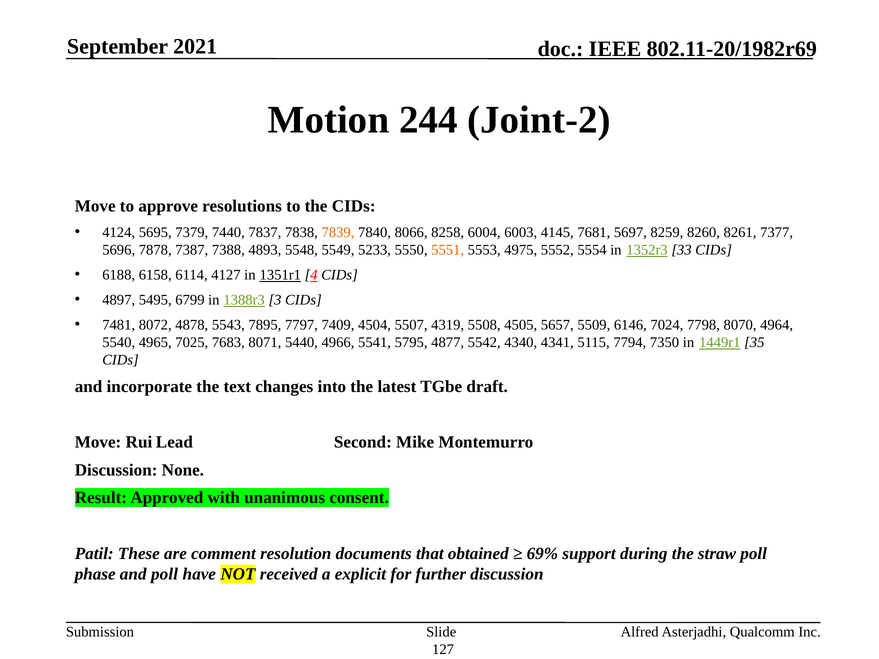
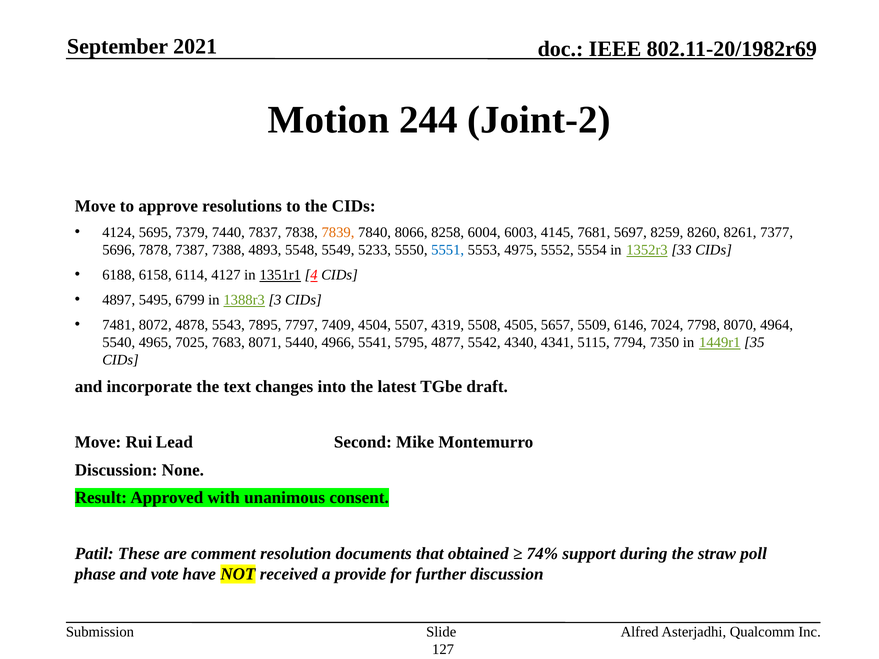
5551 colour: orange -> blue (448, 250)
69%: 69% -> 74% (542, 554)
and poll: poll -> vote (165, 574)
explicit: explicit -> provide (361, 574)
